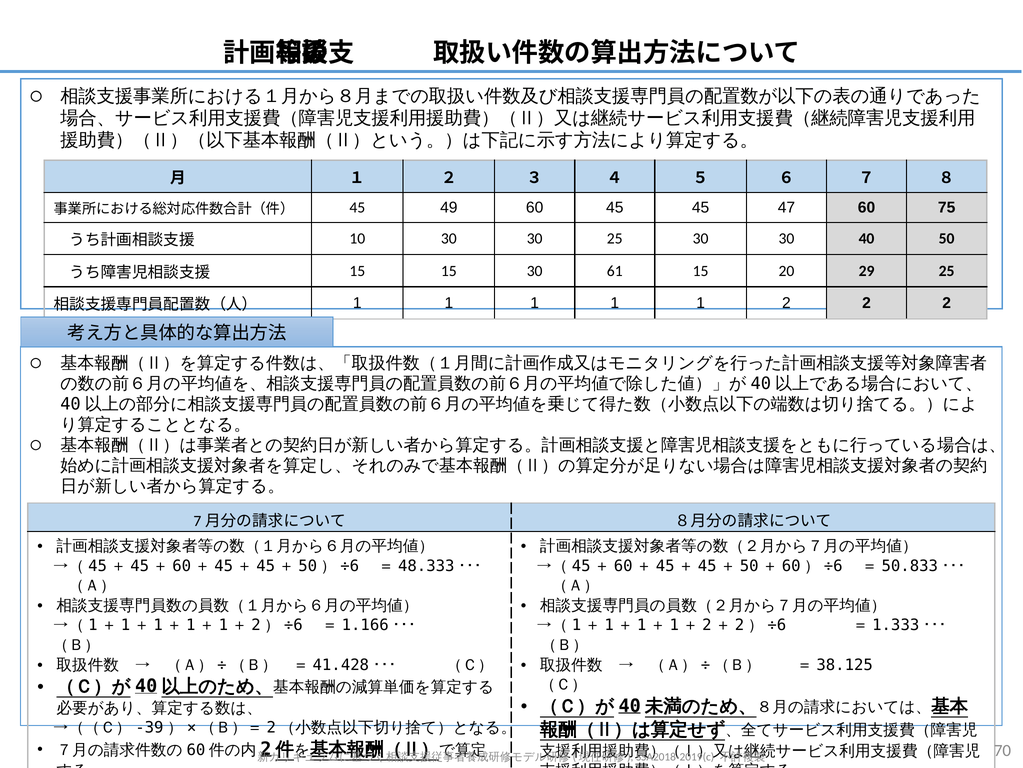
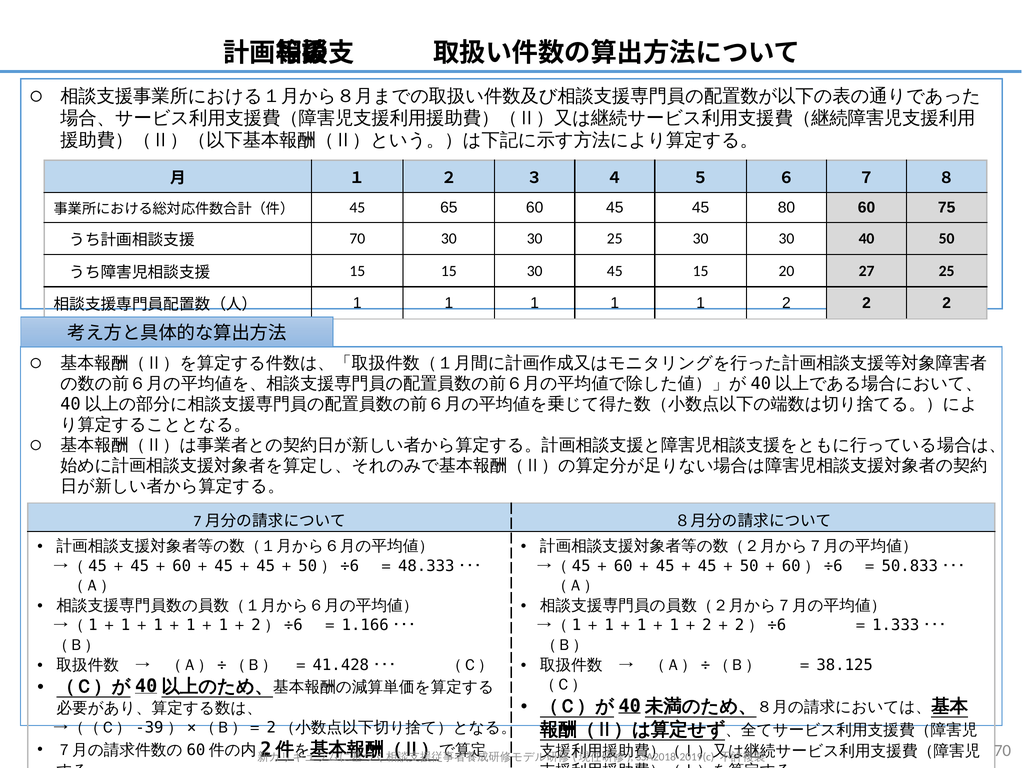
49: 49 -> 65 (449, 208)
47: 47 -> 80 (786, 208)
10: 10 -> 70 (357, 239)
30 61: 61 -> 45 (615, 271)
29: 29 -> 27 (867, 271)
